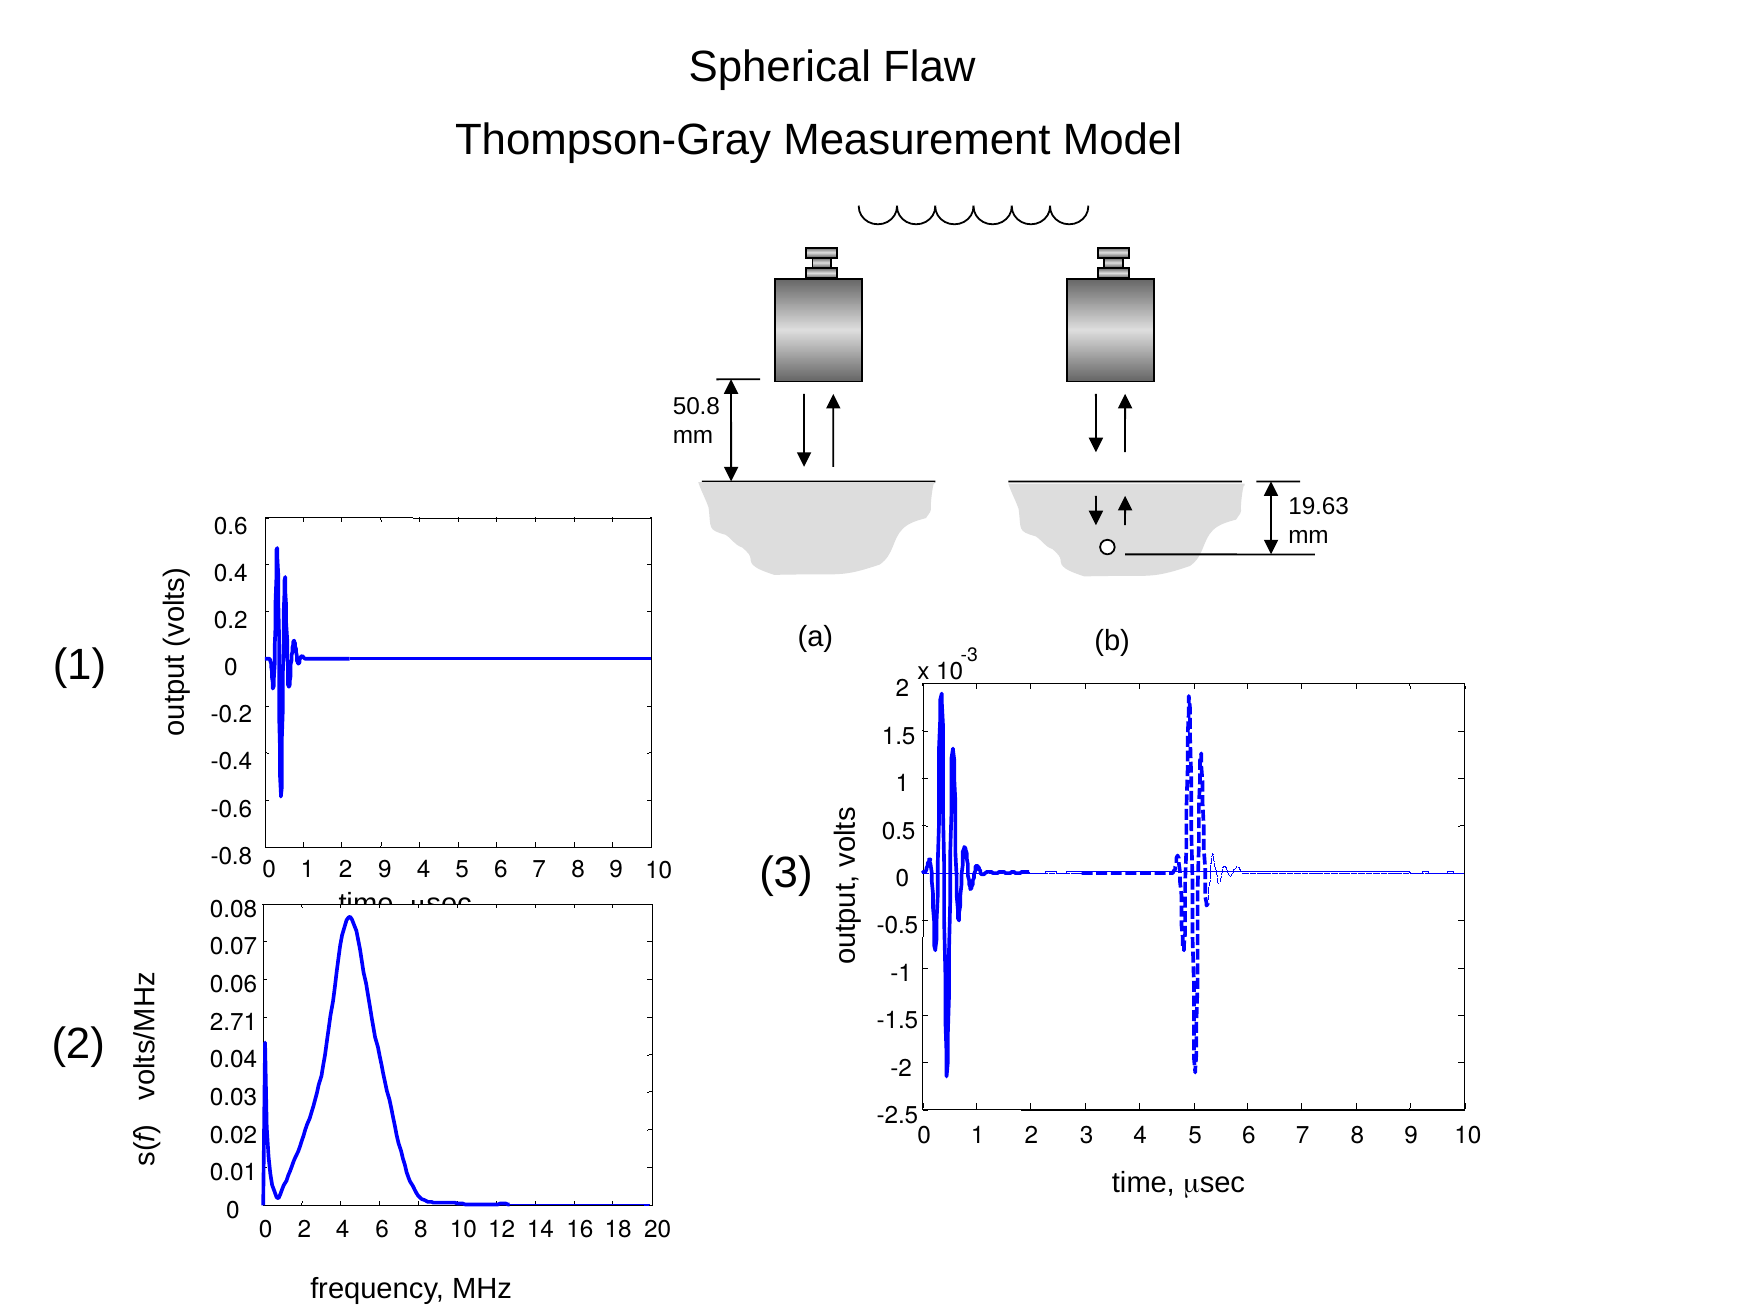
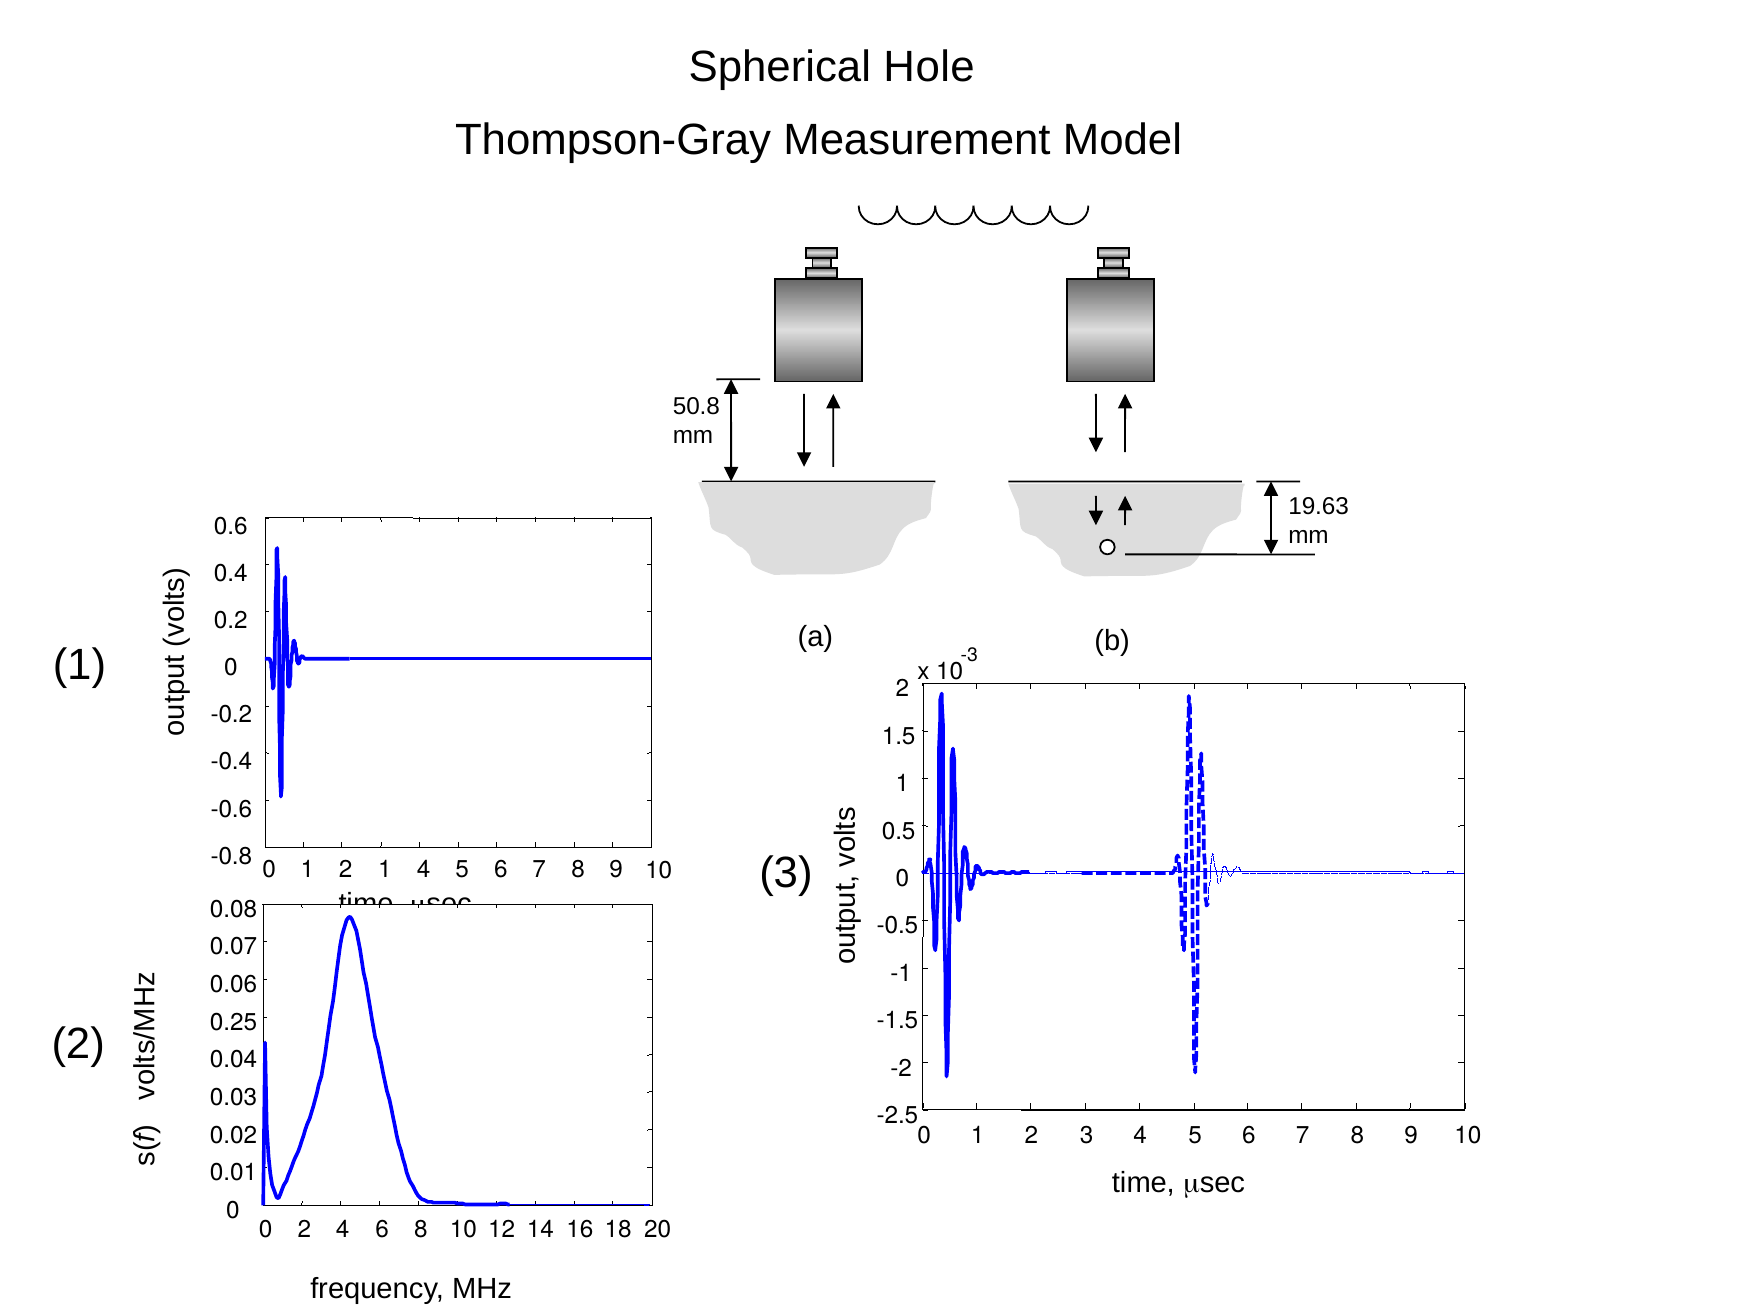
Flaw: Flaw -> Hole (929, 67)
2 9: 9 -> 1 (385, 870)
2.71: 2.71 -> 0.25 (234, 1022)
